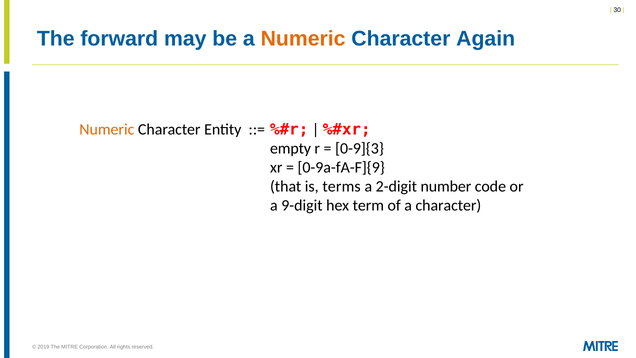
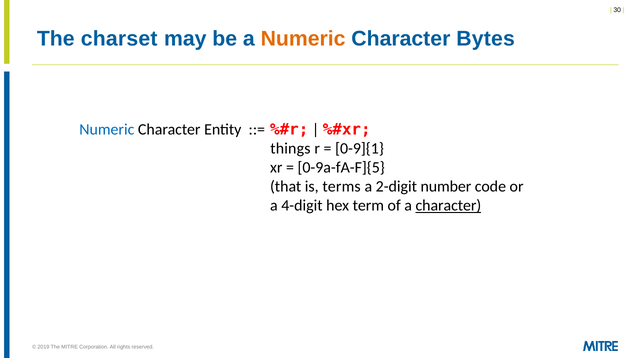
forward: forward -> charset (119, 39)
Again: Again -> Bytes (486, 39)
Numeric colour: orange -> blue (107, 129)
empty: empty -> things (290, 148)
0-9]{3: 0-9]{3 -> 0-9]{1 (360, 148)
0-9a-fA-F]{9: 0-9a-fA-F]{9 -> 0-9a-fA-F]{5 (341, 167)
9-digit: 9-digit -> 4-digit (302, 206)
character underline: none -> present (448, 206)
